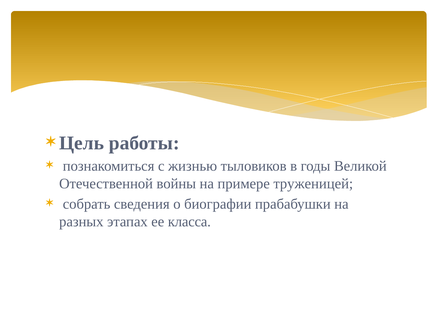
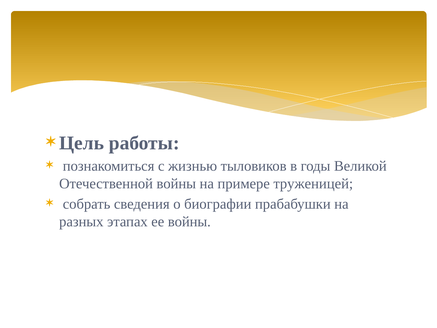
ее класса: класса -> войны (189, 221)
